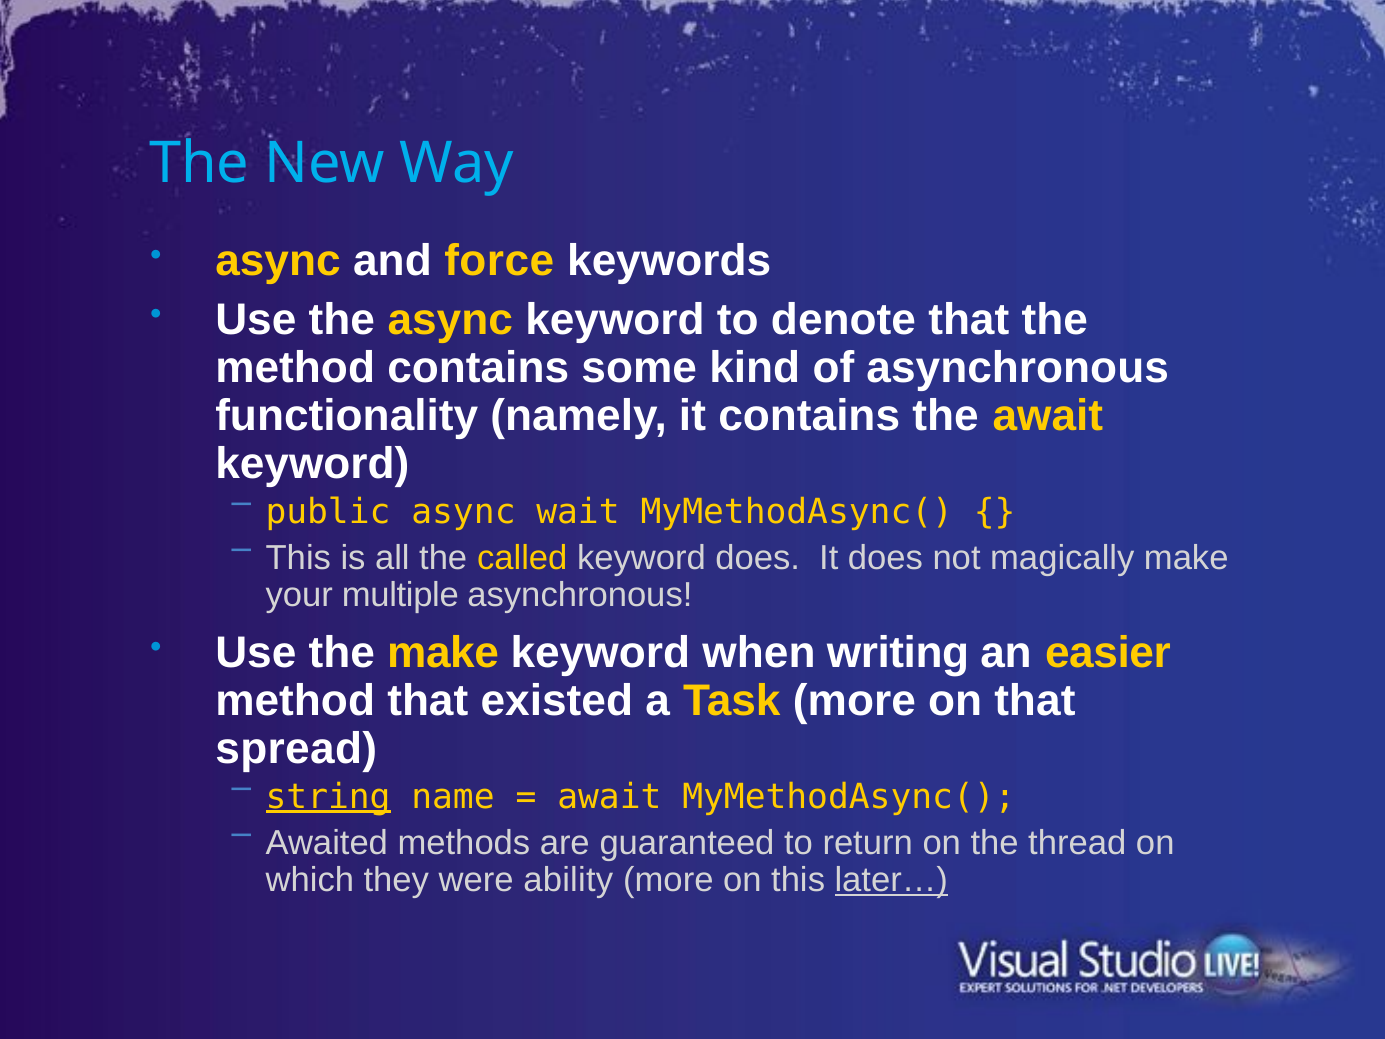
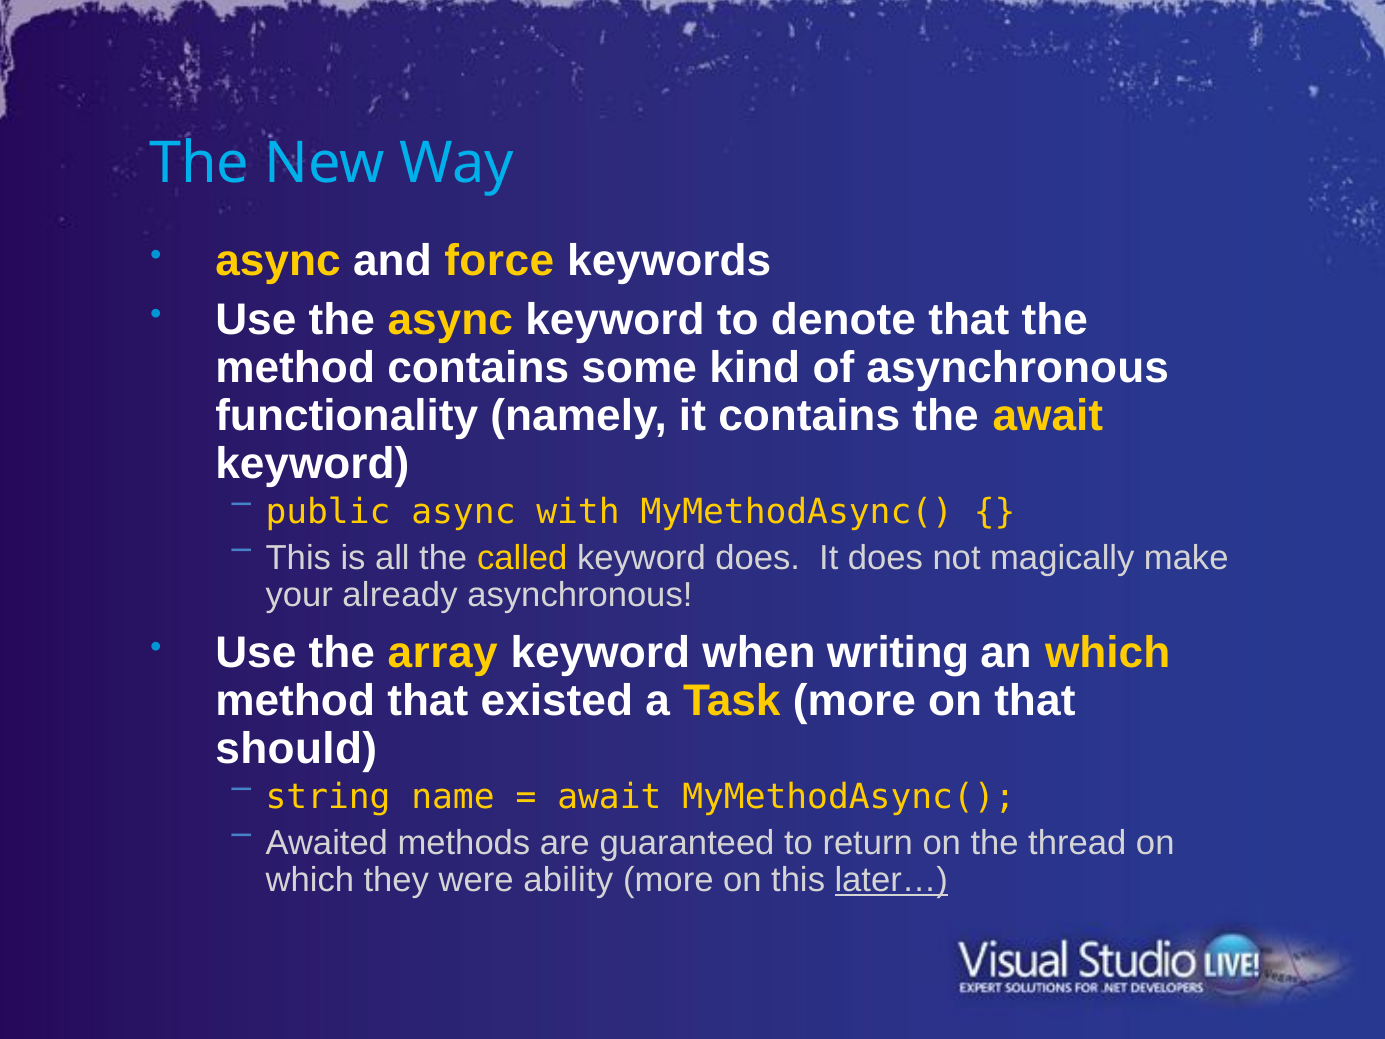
wait: wait -> with (578, 512)
multiple: multiple -> already (400, 595)
the make: make -> array (443, 653)
an easier: easier -> which (1108, 653)
spread: spread -> should (296, 748)
string underline: present -> none (328, 796)
